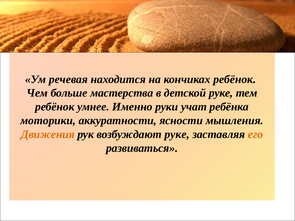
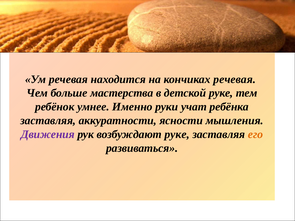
кончиках ребёнок: ребёнок -> речевая (235, 79)
моторики: моторики -> заставляя (48, 121)
Движения colour: orange -> purple (48, 134)
